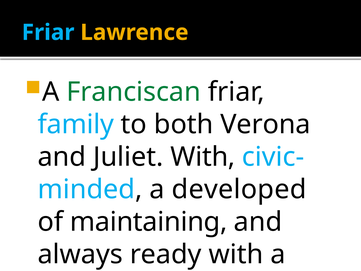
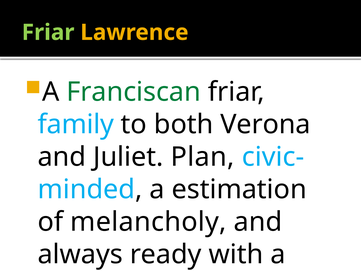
Friar colour: light blue -> light green (48, 32)
Juliet With: With -> Plan (203, 157)
developed: developed -> estimation (239, 189)
maintaining: maintaining -> melancholy (148, 222)
